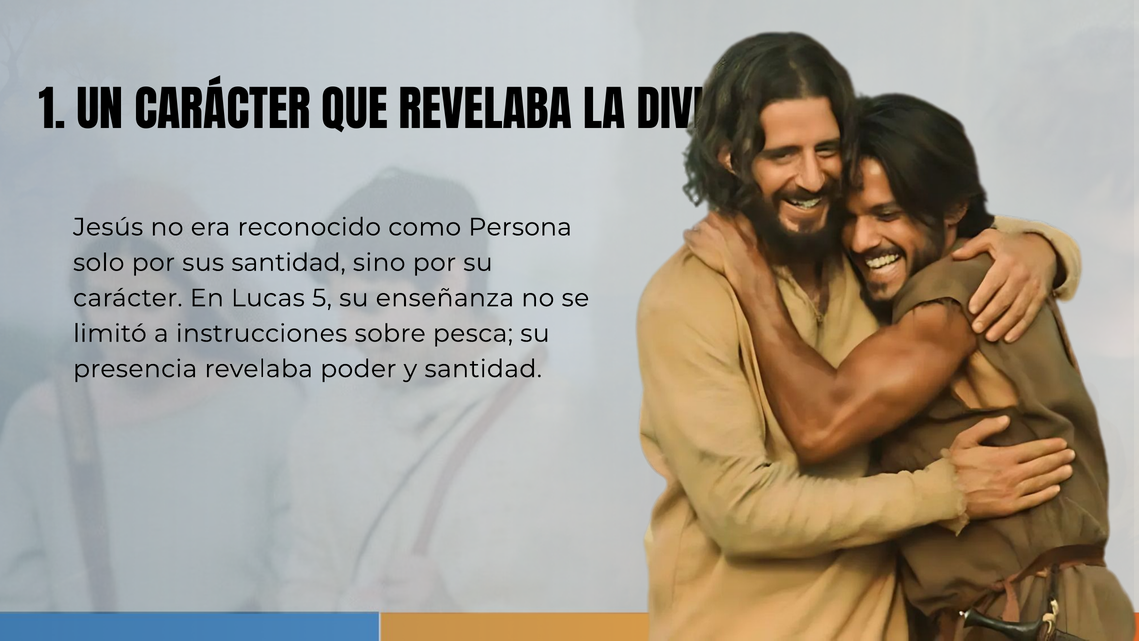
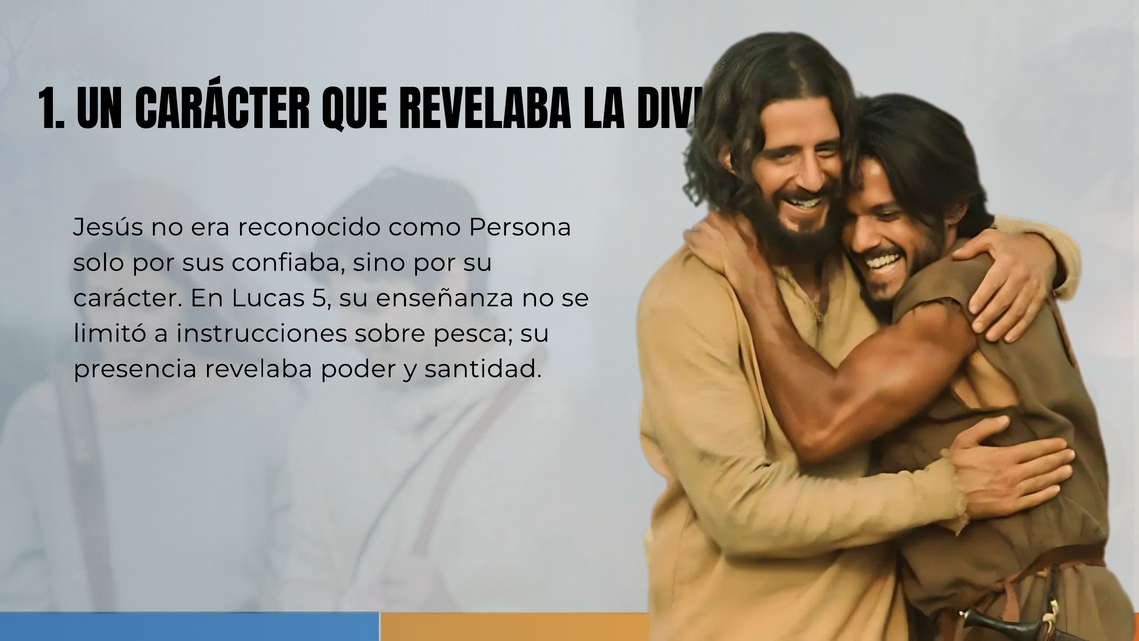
sus santidad: santidad -> confiaba (289, 262)
